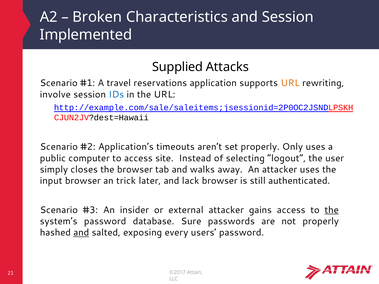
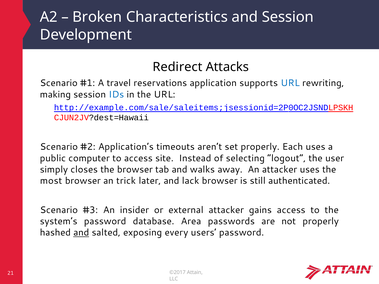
Implemented: Implemented -> Development (86, 35)
Supplied: Supplied -> Redirect (177, 67)
URL colour: orange -> blue (290, 83)
involve: involve -> making (55, 95)
Only: Only -> Each (293, 147)
input: input -> most (51, 181)
the underline: present -> none (332, 210)
Sure: Sure -> Area (191, 221)
